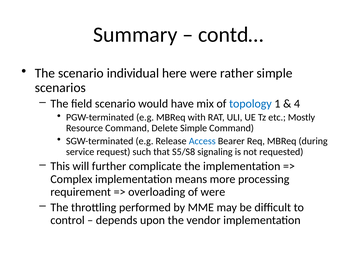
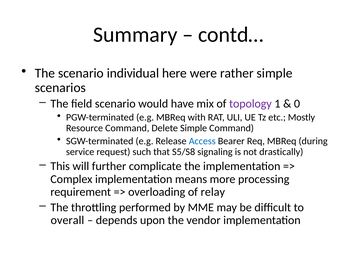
topology colour: blue -> purple (250, 104)
4: 4 -> 0 (297, 104)
requested: requested -> drastically (281, 152)
of were: were -> relay (213, 192)
control: control -> overall (67, 220)
